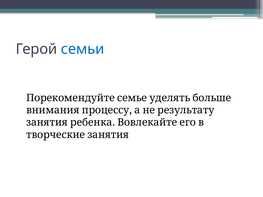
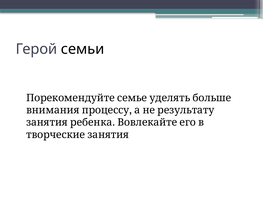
семьи colour: blue -> black (83, 49)
